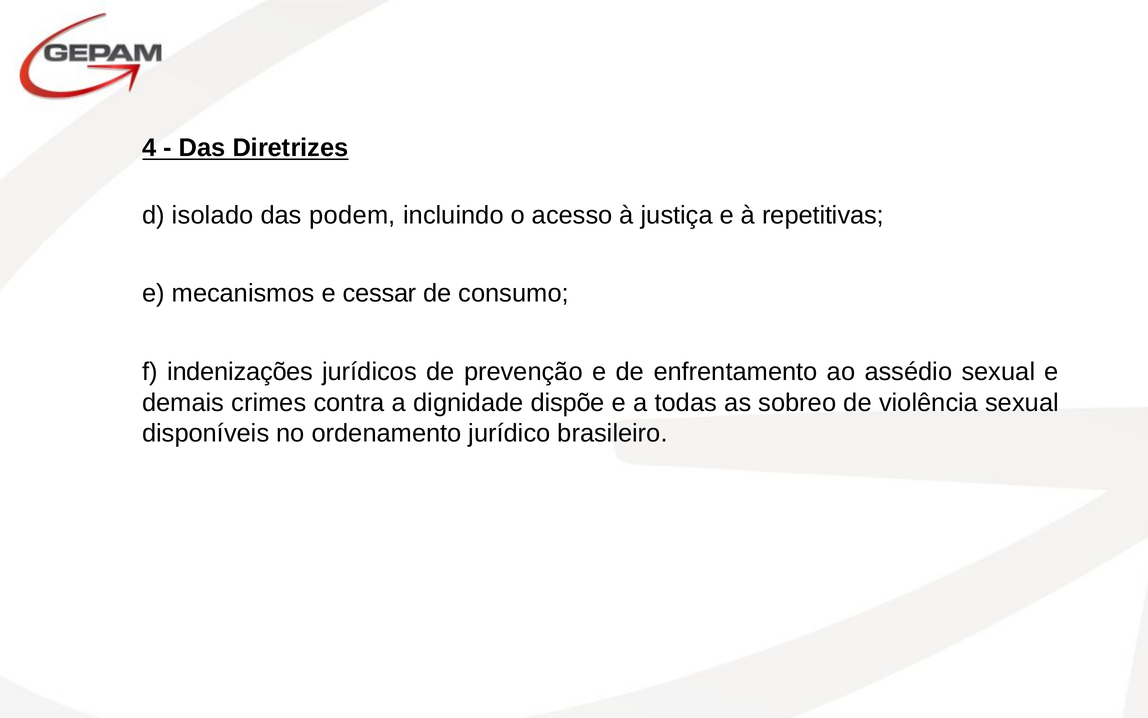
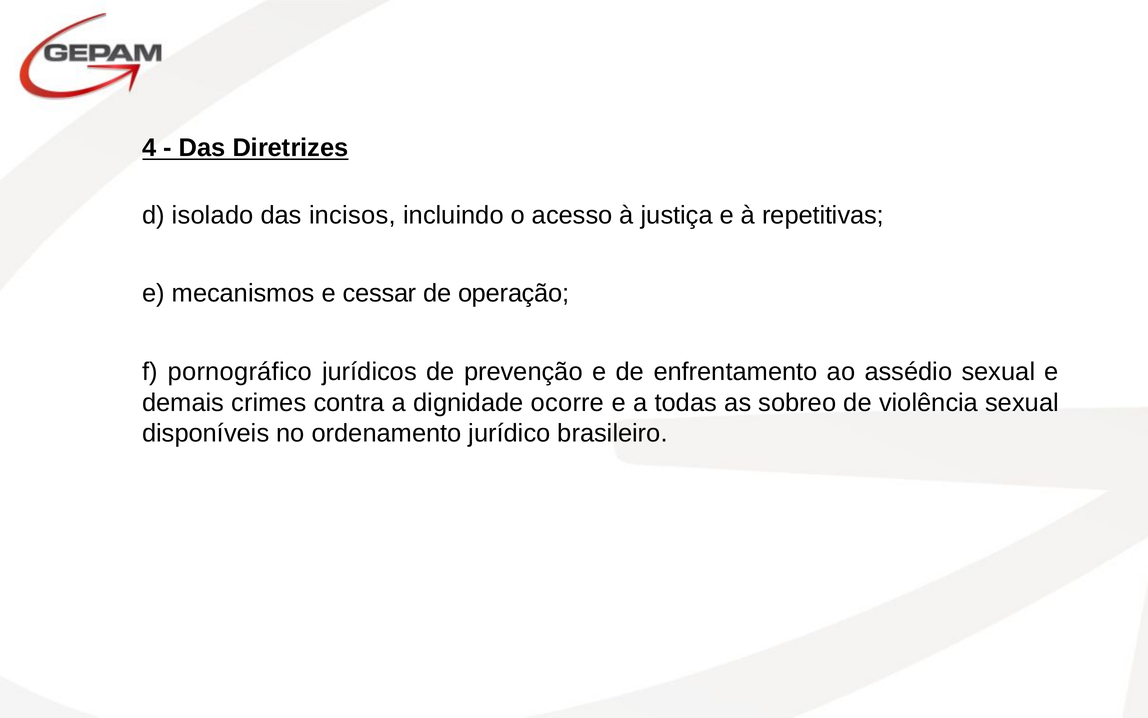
podem: podem -> incisos (352, 215)
consumo: consumo -> operação (514, 293)
indenizações: indenizações -> pornográfico (240, 372)
dispõe: dispõe -> ocorre (568, 402)
